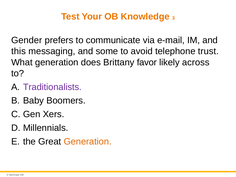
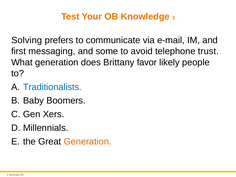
Gender: Gender -> Solving (27, 40)
this: this -> first (19, 51)
across: across -> people (196, 62)
Traditionalists colour: purple -> blue (52, 87)
